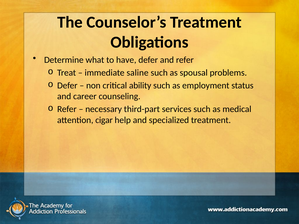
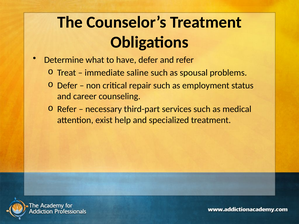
ability: ability -> repair (140, 86)
cigar: cigar -> exist (104, 120)
